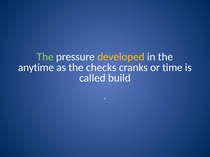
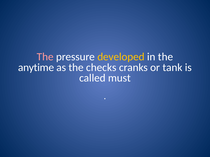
The colour: light green -> pink (45, 57)
time: time -> tank (172, 68)
build: build -> must (119, 78)
